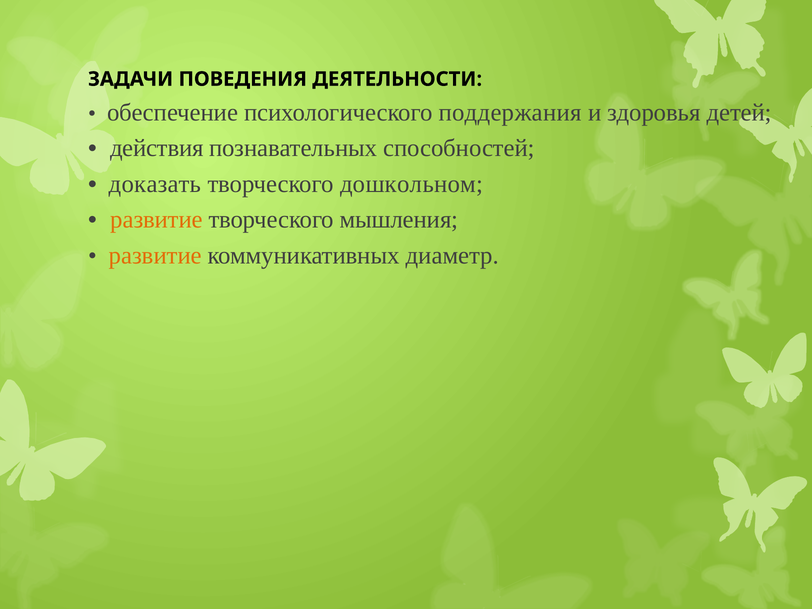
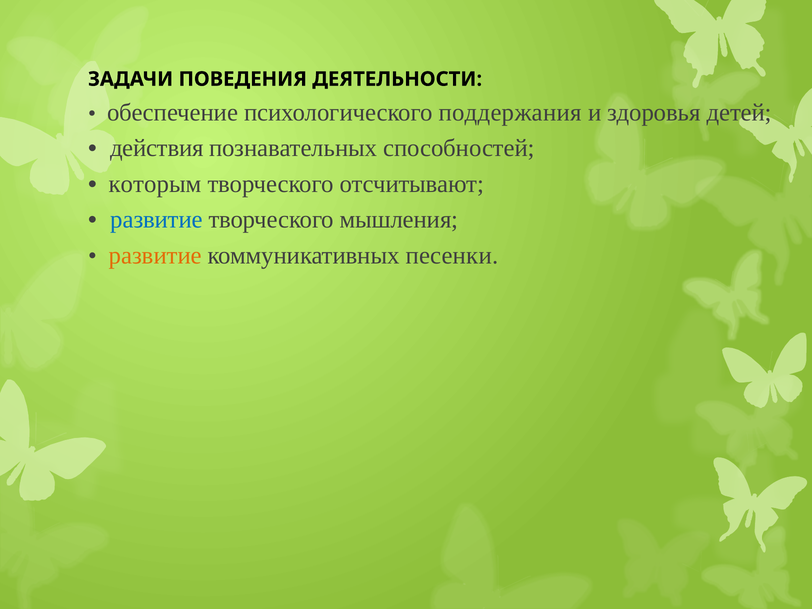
доказать: доказать -> которым (155, 184)
дошкольном: дошкольном -> отсчитывают (412, 184)
развитие colour: orange -> blue (157, 220)
диаметр: диаметр -> песенки (452, 255)
